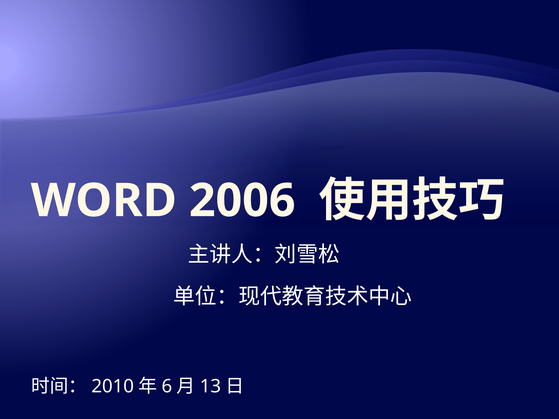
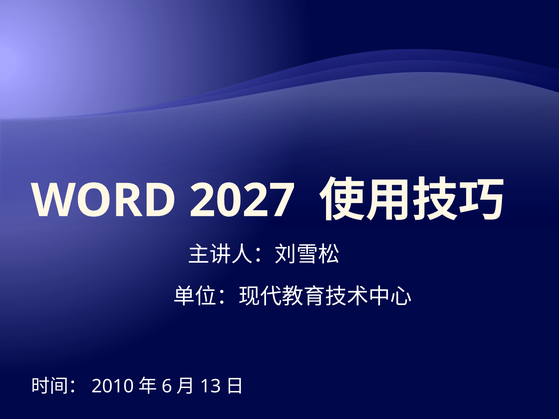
2006: 2006 -> 2027 (242, 201)
